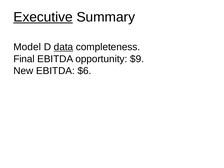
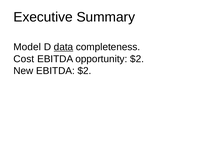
Executive underline: present -> none (43, 17)
Final: Final -> Cost (24, 59)
opportunity $9: $9 -> $2 (137, 59)
EBITDA $6: $6 -> $2 (85, 71)
